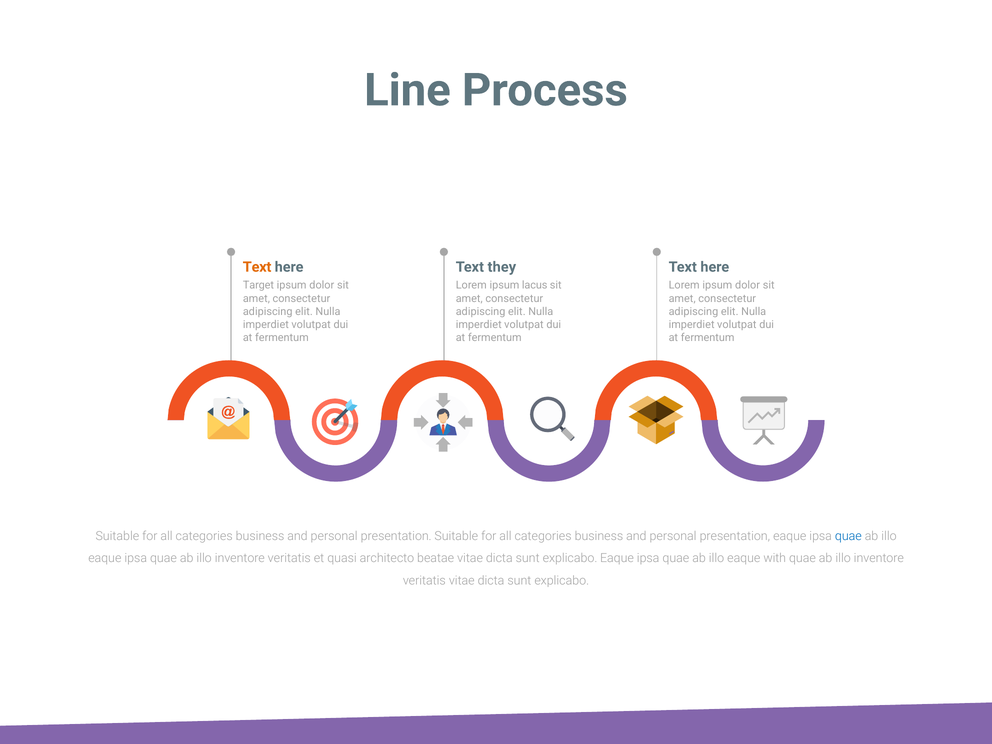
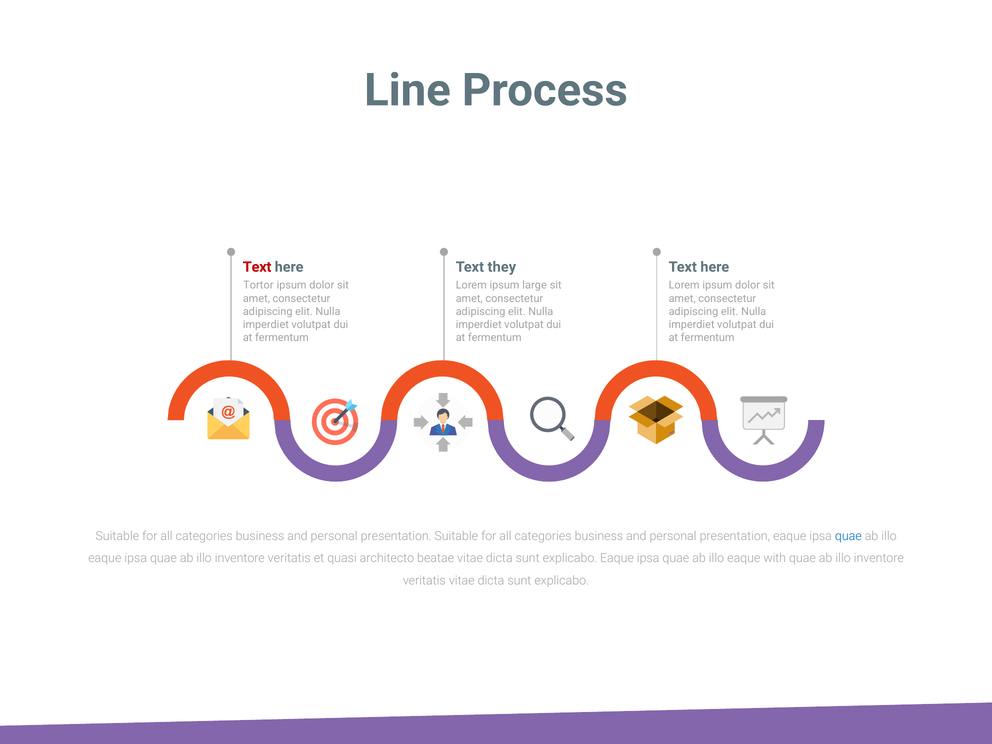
Text colour: orange -> red (257, 267)
Target: Target -> Tortor (258, 285)
lacus: lacus -> large (535, 285)
